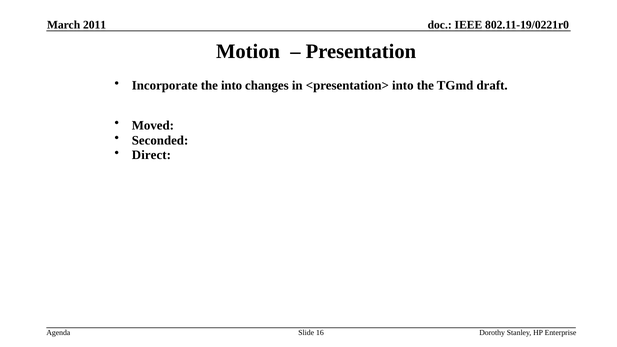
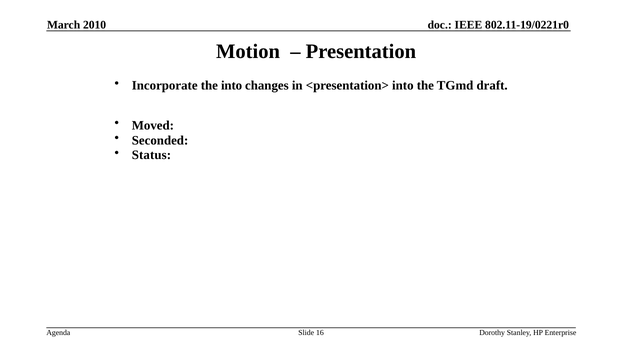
2011: 2011 -> 2010 (95, 25)
Direct: Direct -> Status (151, 155)
